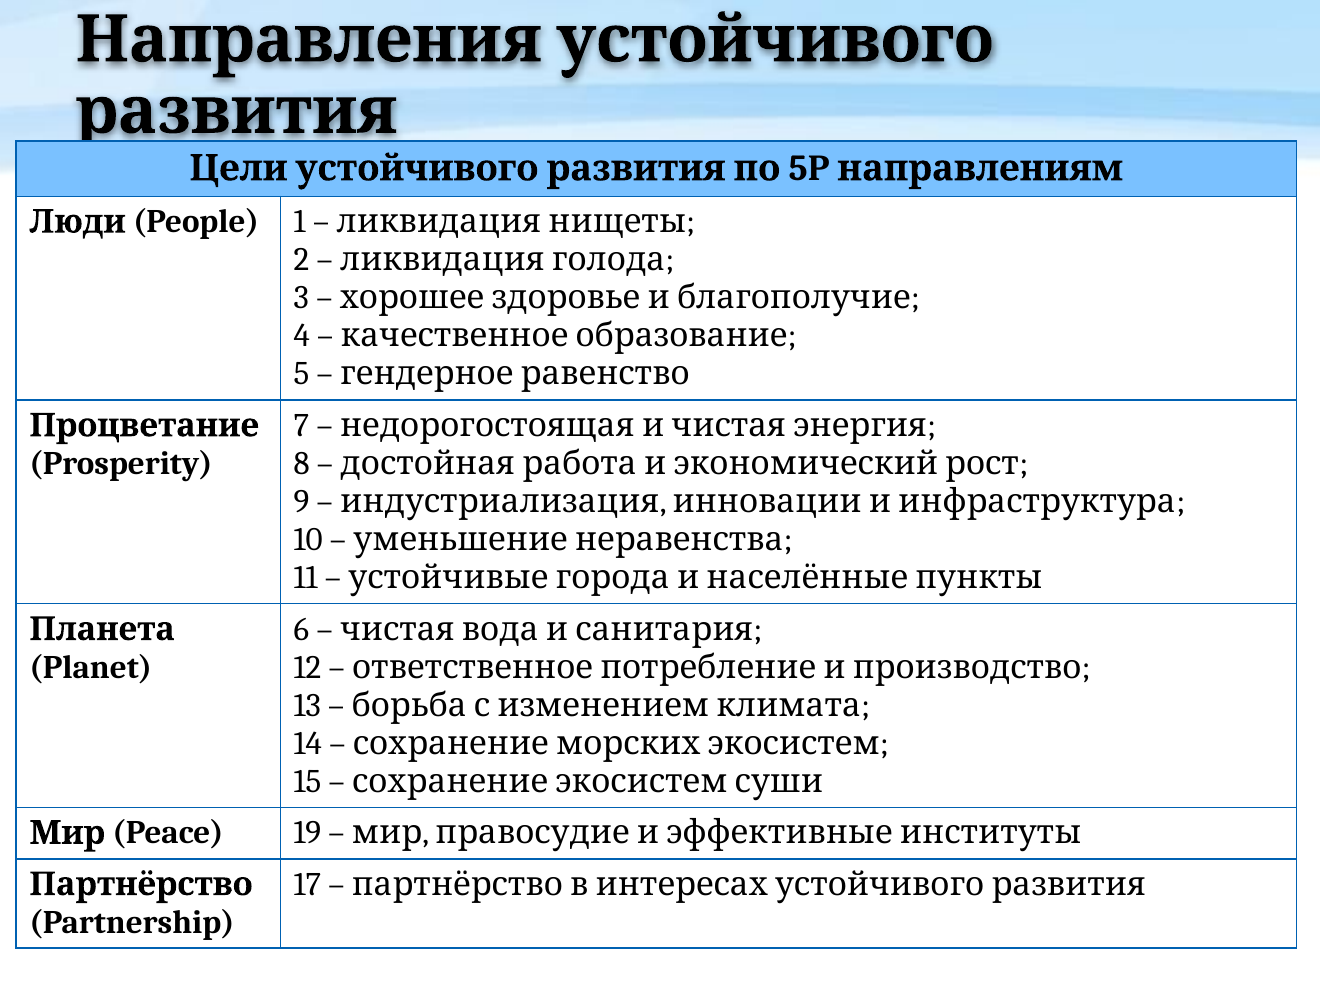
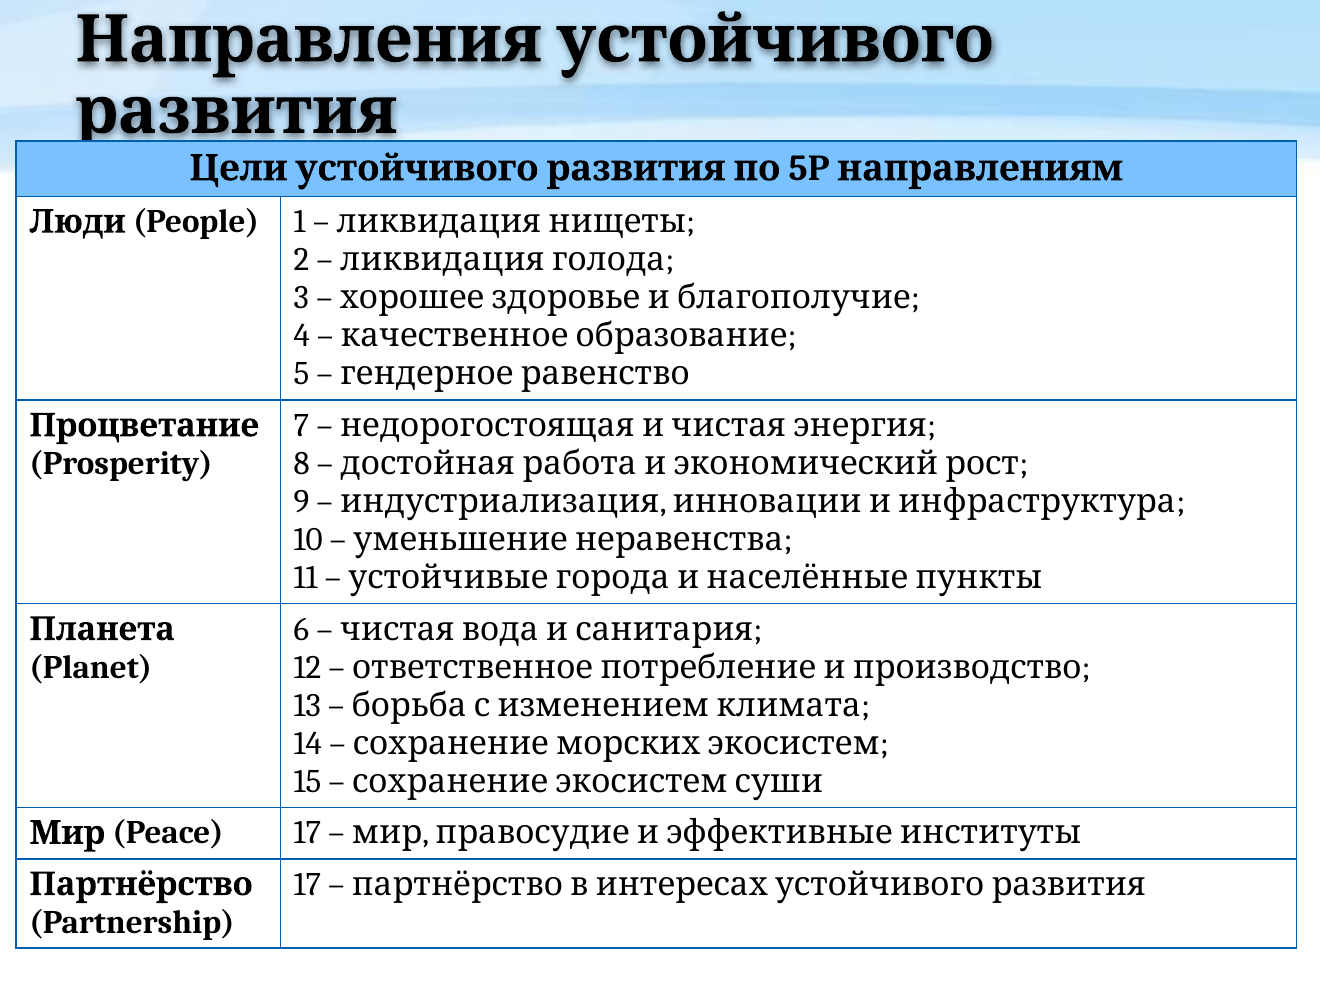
Мир 19: 19 -> 17 (307, 833)
